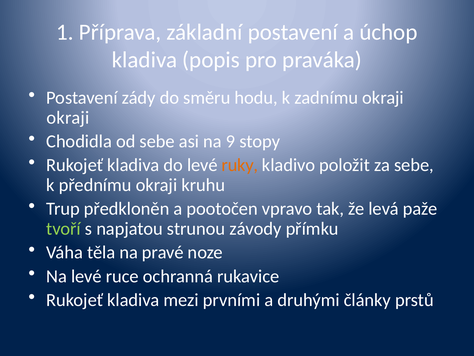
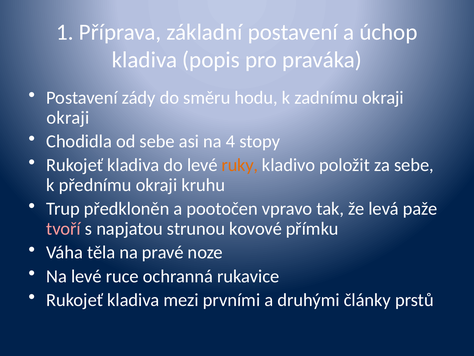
9: 9 -> 4 (231, 141)
tvoří colour: light green -> pink (64, 229)
závody: závody -> kovové (256, 229)
